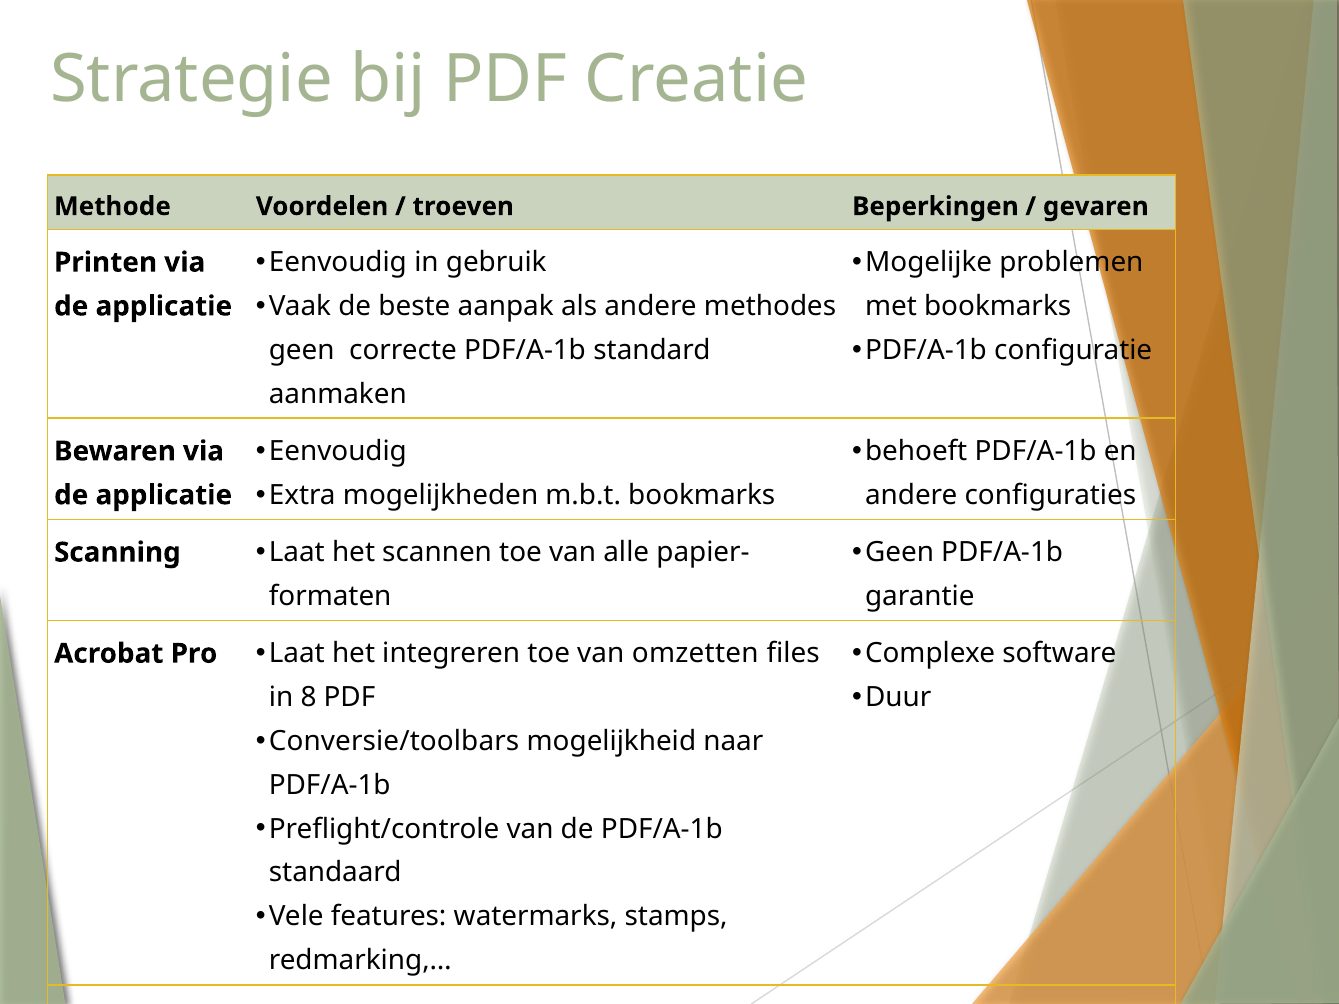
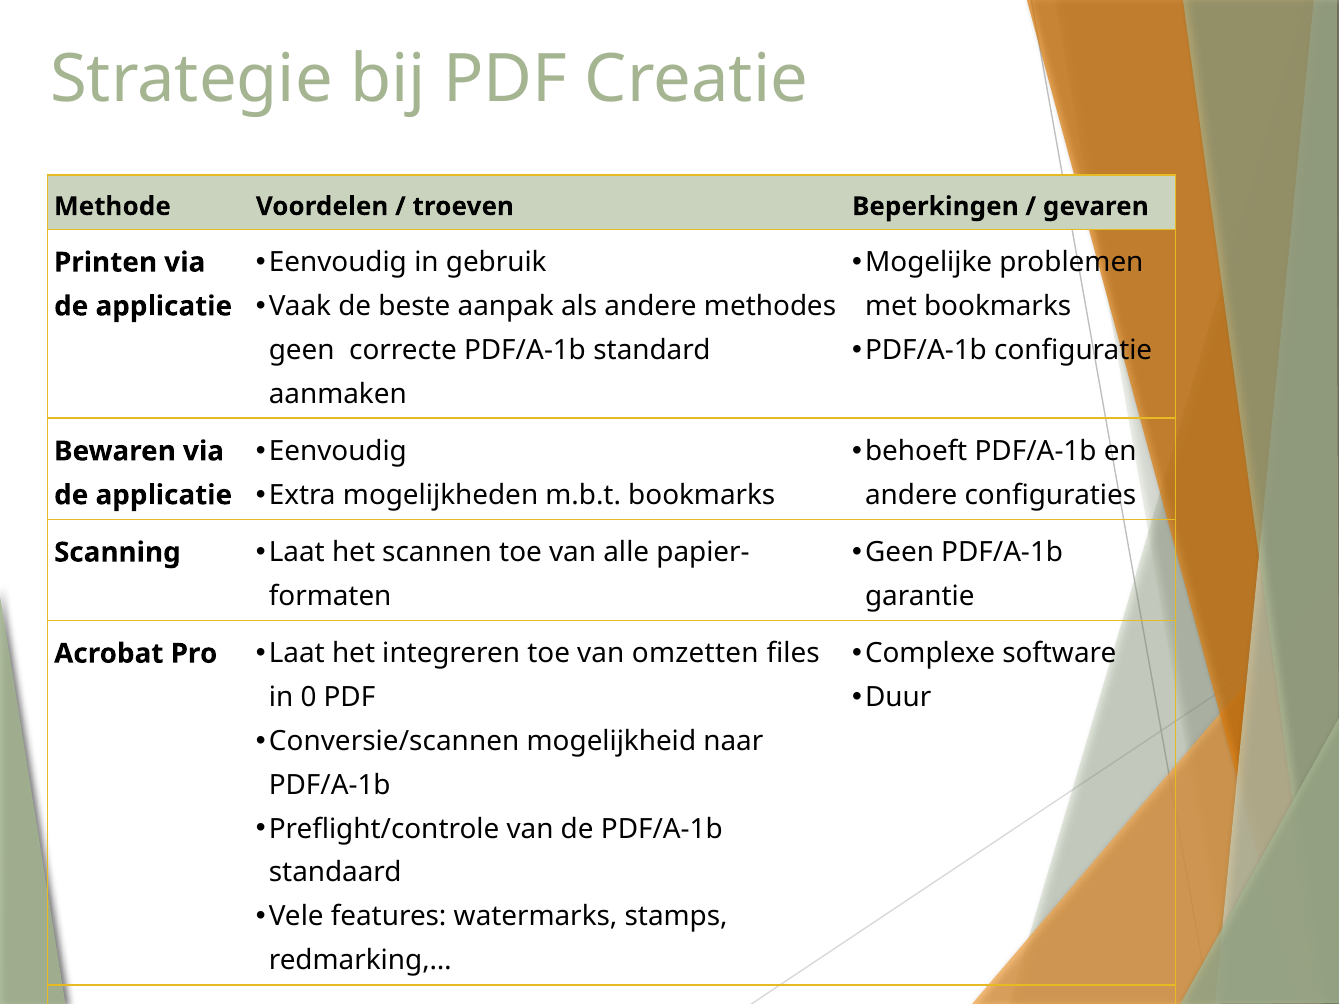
8: 8 -> 0 (309, 698)
Conversie/toolbars: Conversie/toolbars -> Conversie/scannen (394, 741)
